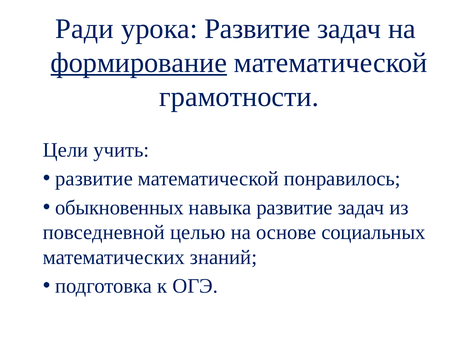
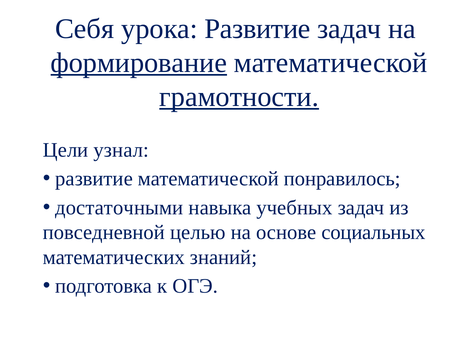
Ради: Ради -> Себя (85, 29)
грамотности underline: none -> present (239, 97)
учить: учить -> узнал (121, 150)
обыкновенных: обыкновенных -> достаточными (119, 208)
навыка развитие: развитие -> учебных (294, 208)
